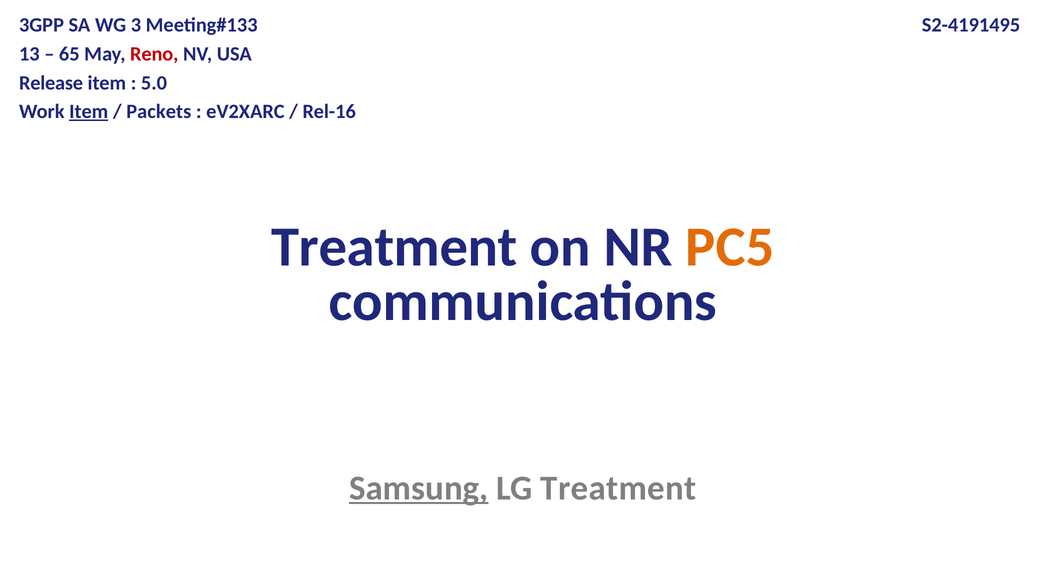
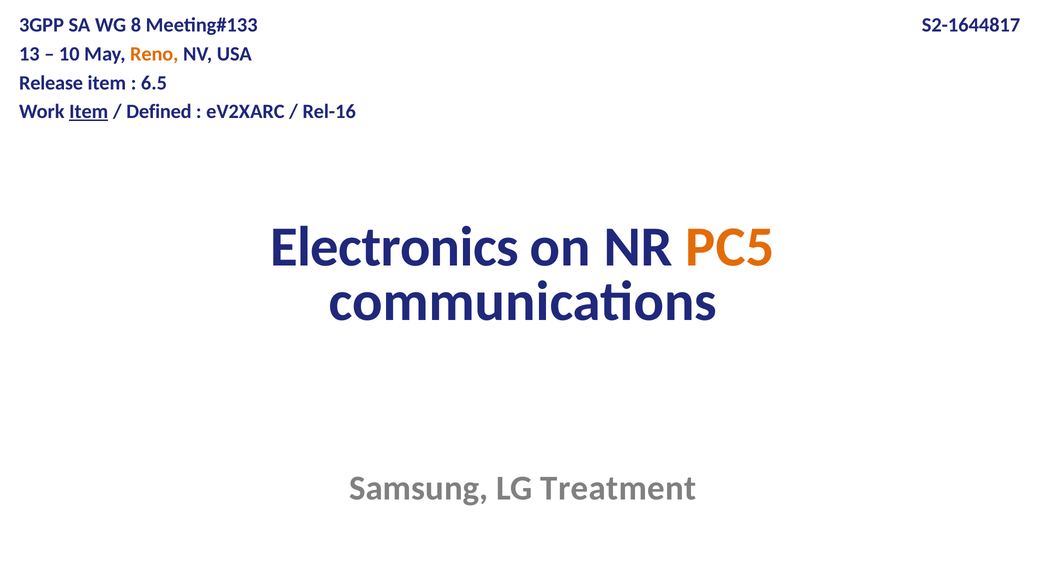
3: 3 -> 8 (136, 25)
S2-4191495: S2-4191495 -> S2-1644817 (971, 25)
65: 65 -> 10 (69, 54)
Reno colour: red -> orange (154, 54)
5.0: 5.0 -> 6.5 (154, 83)
Packets: Packets -> Defined (159, 112)
Treatment: Treatment -> Electronics (394, 247)
Samsung underline: present -> none (419, 488)
